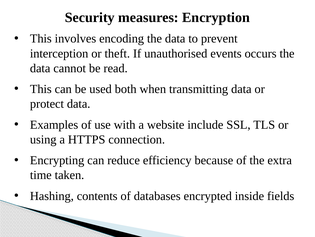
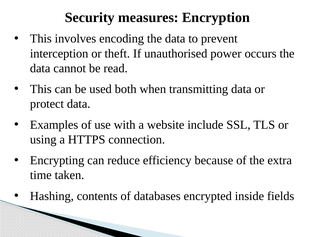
events: events -> power (226, 53)
